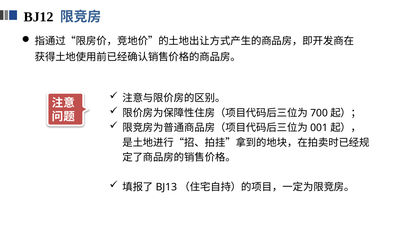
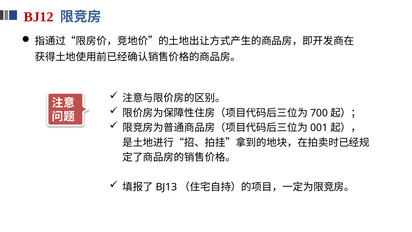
BJ12 colour: black -> red (39, 17)
